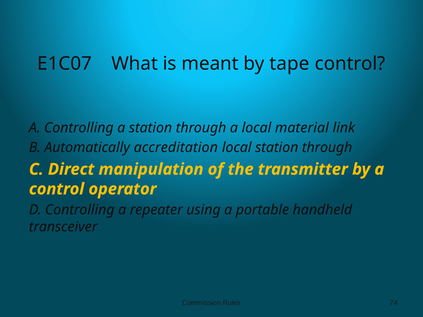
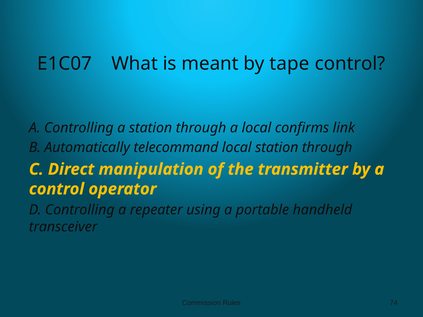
material: material -> confirms (302, 128)
accreditation: accreditation -> telecommand (176, 148)
